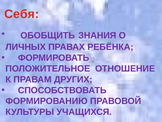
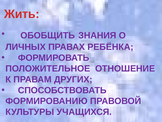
Себя: Себя -> Жить (22, 14)
